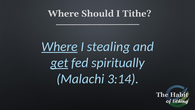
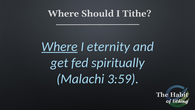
stealing: stealing -> eternity (108, 47)
get underline: present -> none (59, 63)
3:14: 3:14 -> 3:59 (123, 79)
